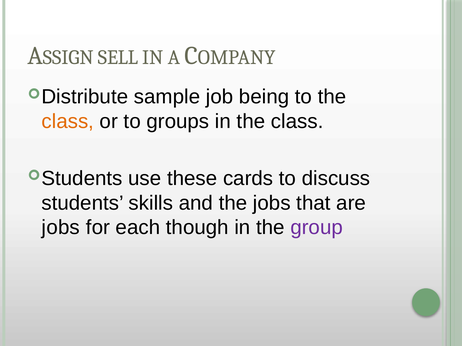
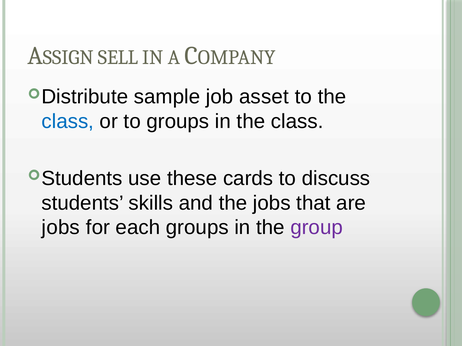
being: being -> asset (264, 97)
class colour: orange -> blue (68, 122)
each though: though -> groups (197, 228)
